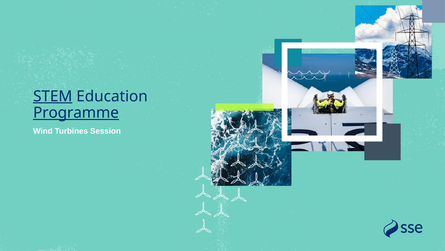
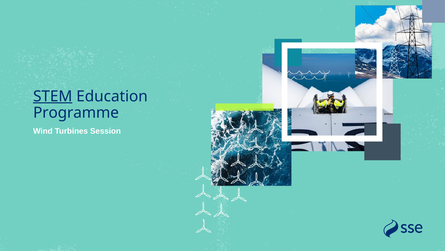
Programme underline: present -> none (76, 113)
